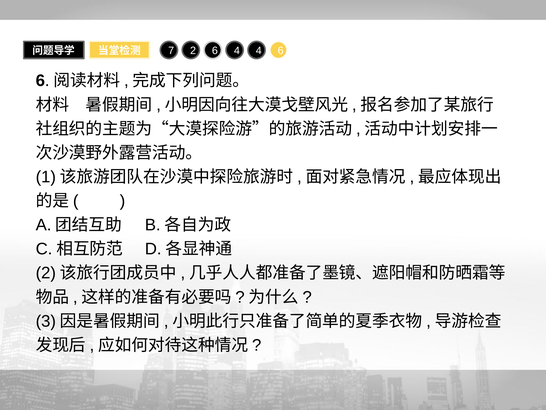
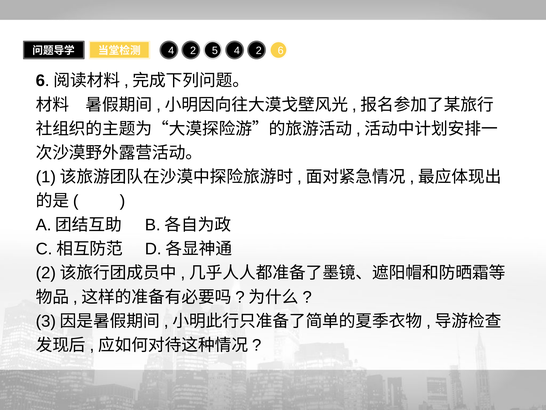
7: 7 -> 4 (171, 51)
2 6: 6 -> 5 (215, 51)
4: 4 -> 2 (259, 51)
